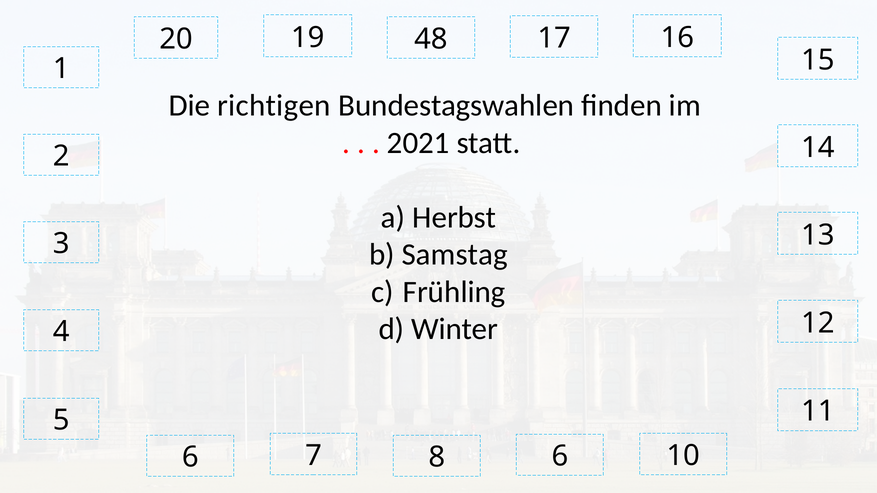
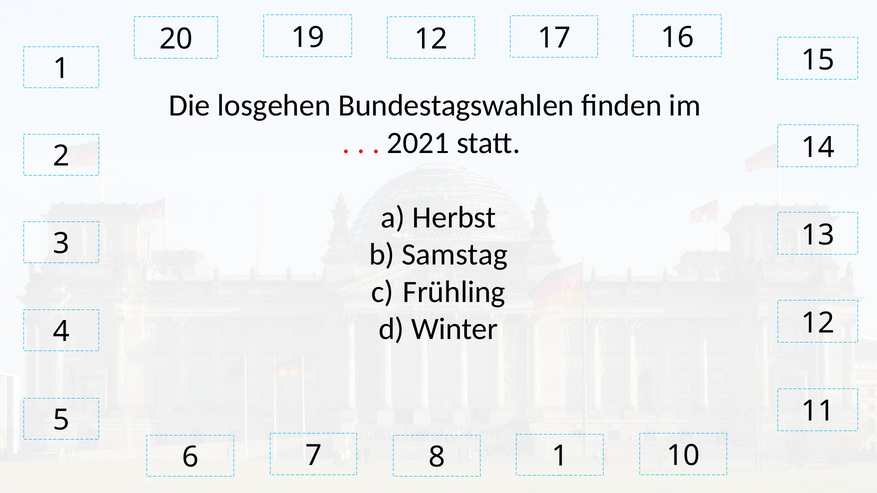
19 48: 48 -> 12 (431, 39)
richtigen: richtigen -> losgehen (274, 106)
8 6: 6 -> 1 (560, 456)
